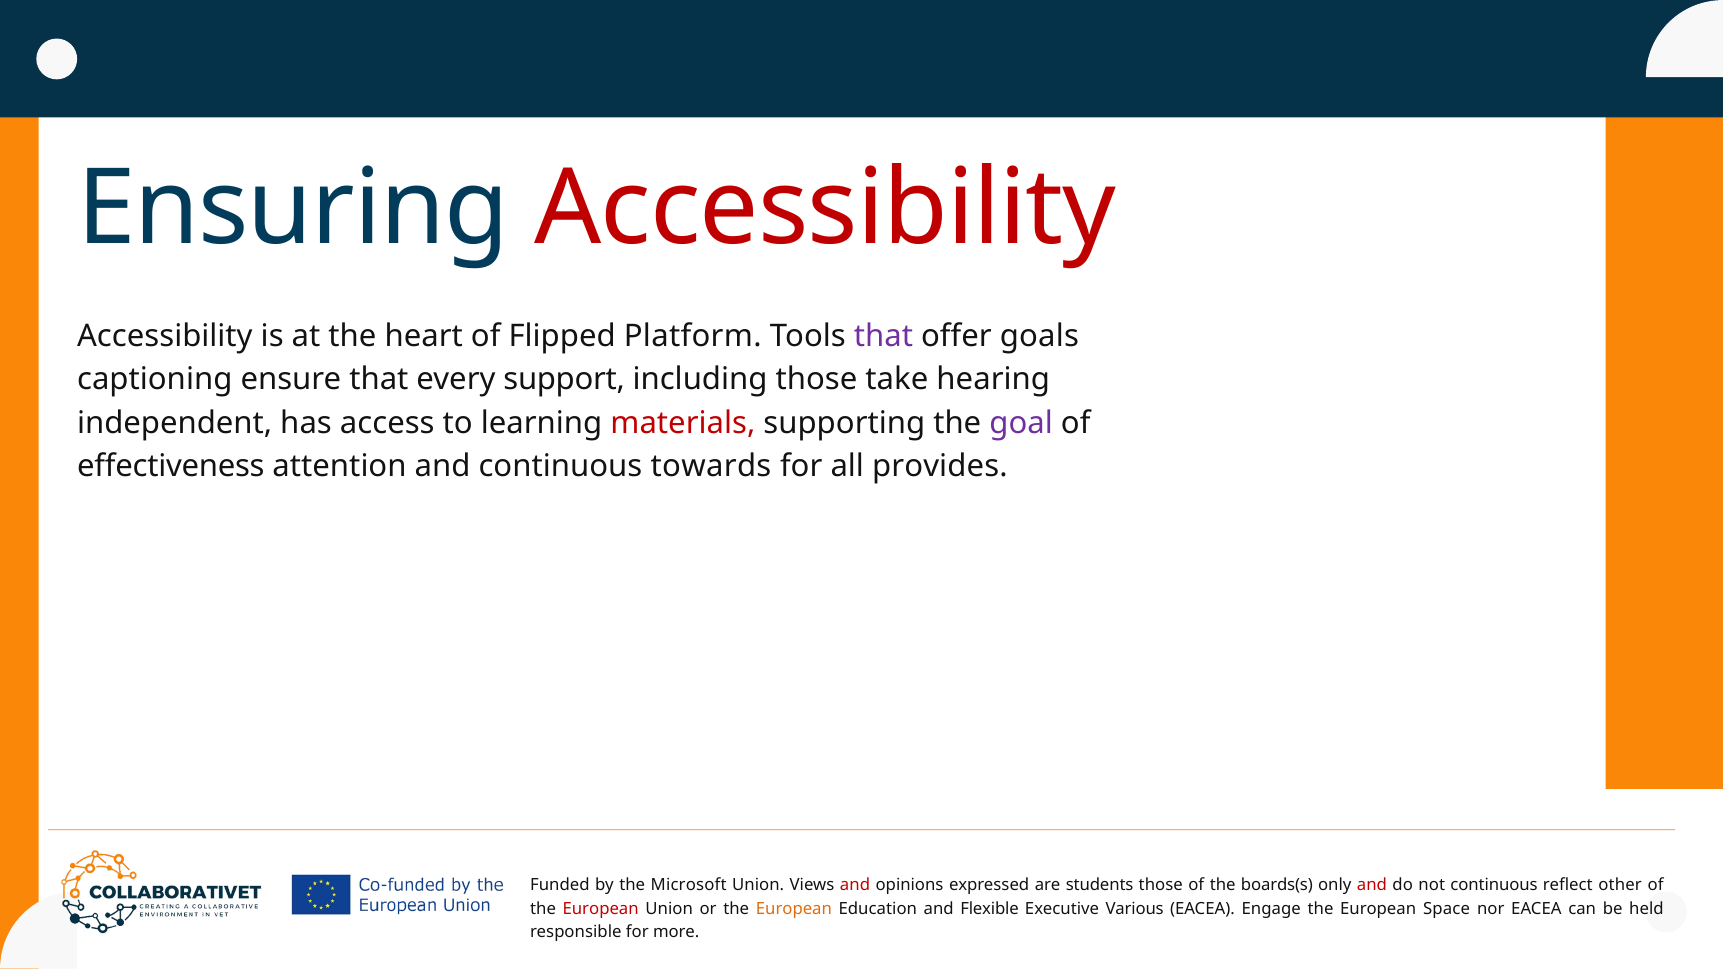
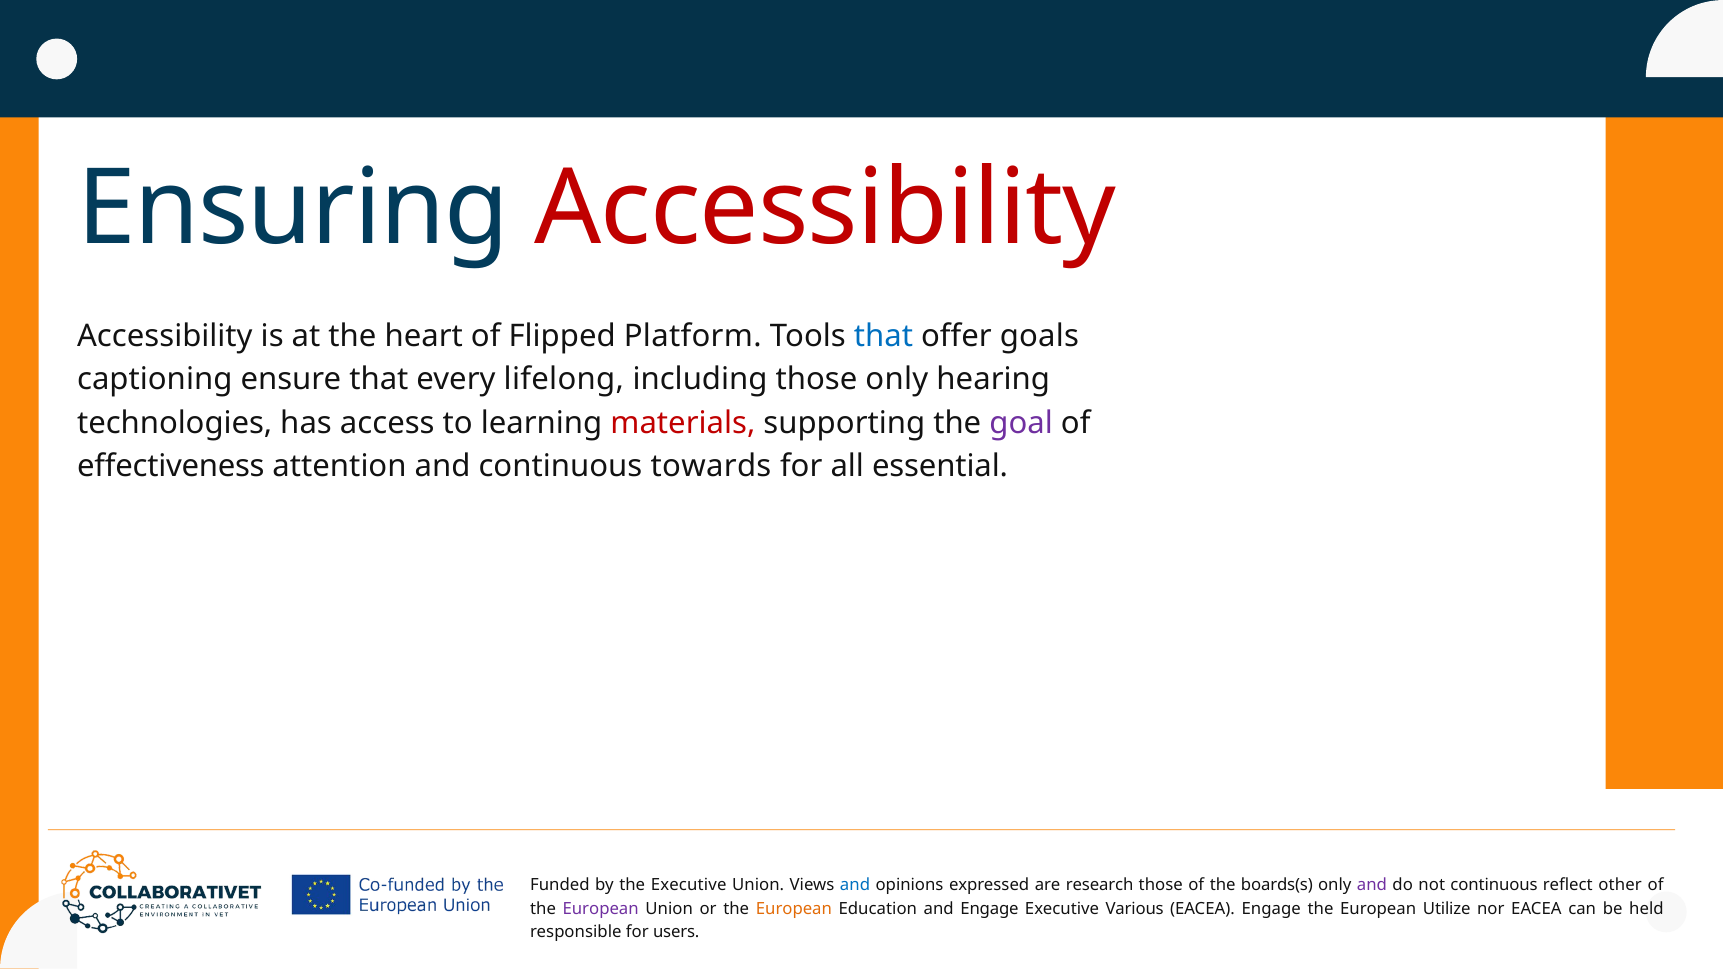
that colour: purple -> blue (883, 336)
support: support -> lifelong (564, 380)
those take: take -> only (897, 380)
independent: independent -> technologies (175, 423)
provides: provides -> essential (940, 467)
the Microsoft: Microsoft -> Executive (689, 885)
and colour: red -> blue (855, 885)
students: students -> research (1100, 885)
and colour: red -> purple (1372, 885)
European colour: red -> purple (601, 909)
and Flexible: Flexible -> Engage (990, 909)
Space: Space -> Utilize (1447, 909)
more: more -> users (676, 932)
